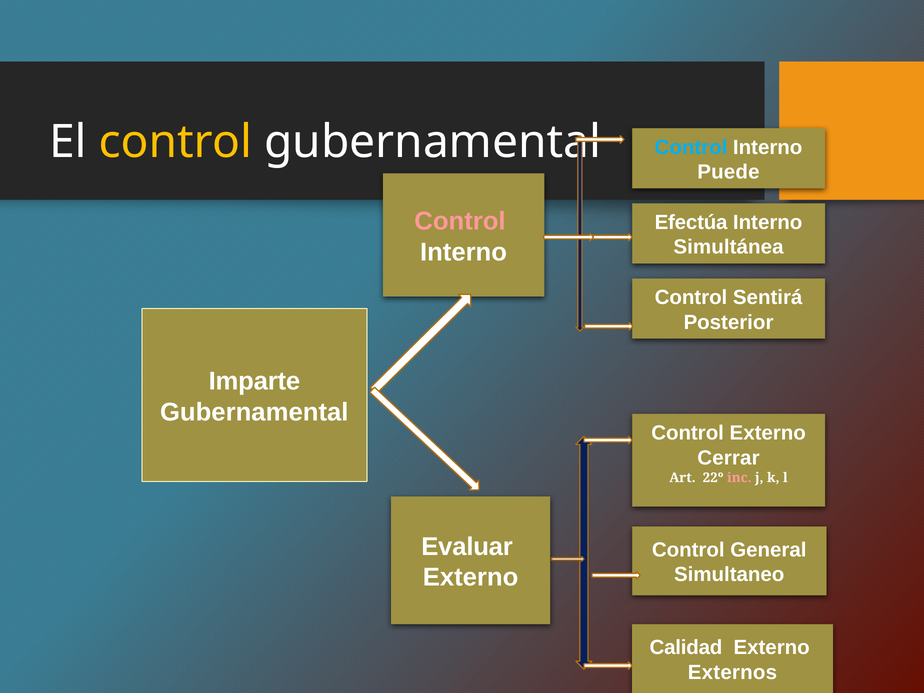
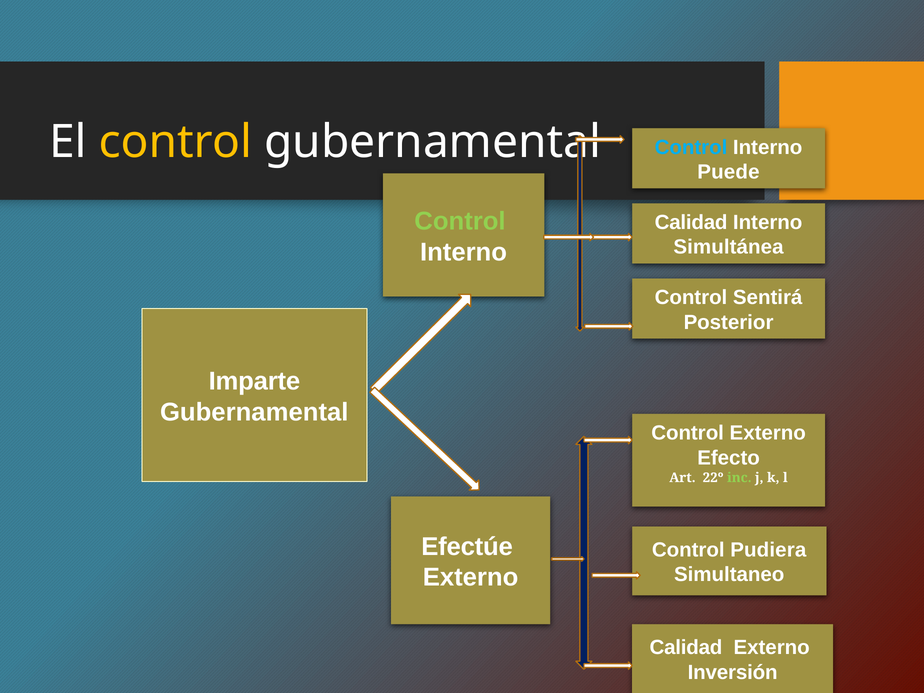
Control colour: pink -> light green (460, 221)
Efectúa: Efectúa -> Calidad (691, 223)
Cerrar: Cerrar -> Efecto (729, 458)
inc colour: pink -> light green (739, 478)
Evaluar: Evaluar -> Efectúe (467, 547)
General: General -> Pudiera (768, 550)
Externos: Externos -> Inversión (733, 672)
